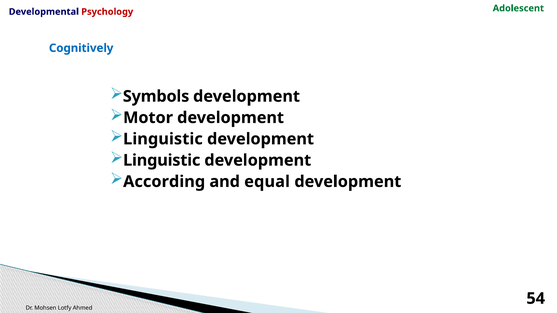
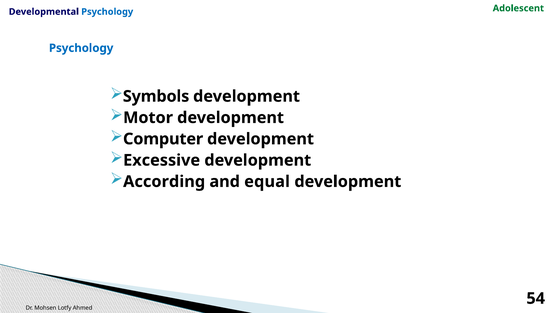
Psychology colour: red -> blue (107, 12)
Cognitively: Cognitively -> Psychology (81, 48)
Linguistic: Linguistic -> Computer (163, 139)
Linguistic: Linguistic -> Excessive (162, 160)
